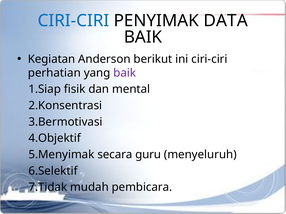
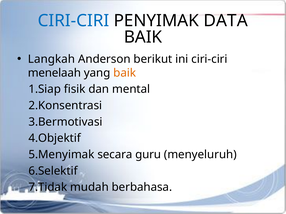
Kegiatan: Kegiatan -> Langkah (51, 59)
perhatian: perhatian -> menelaah (54, 73)
baik colour: purple -> orange (125, 73)
pembicara: pembicara -> berbahasa (142, 188)
